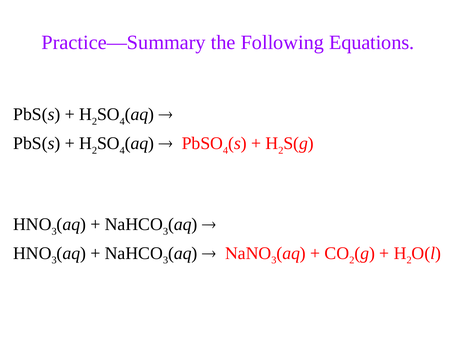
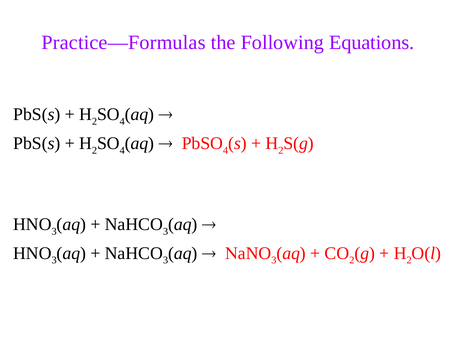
Practice—Summary: Practice—Summary -> Practice—Formulas (124, 42)
